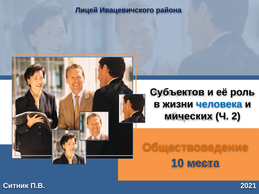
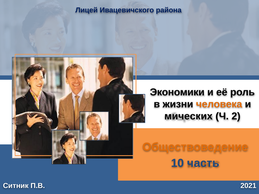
Субъектов: Субъектов -> Экономики (177, 92)
человека colour: blue -> orange (219, 104)
места: места -> часть (203, 163)
